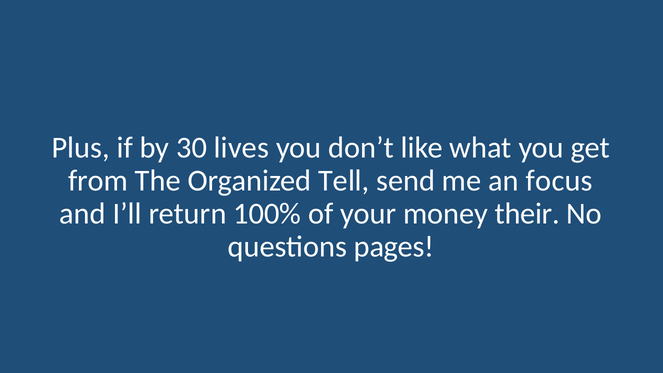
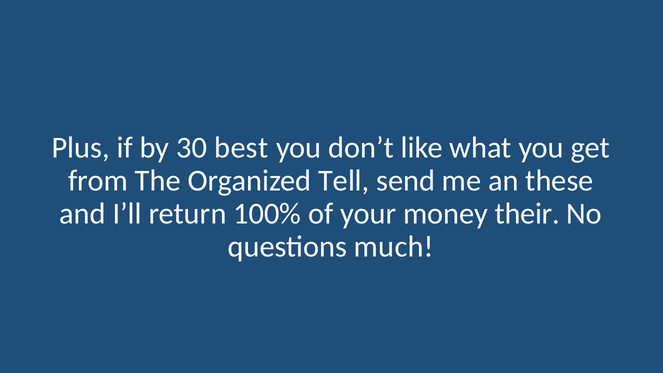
lives: lives -> best (241, 148)
focus: focus -> these (559, 181)
pages: pages -> much (394, 246)
